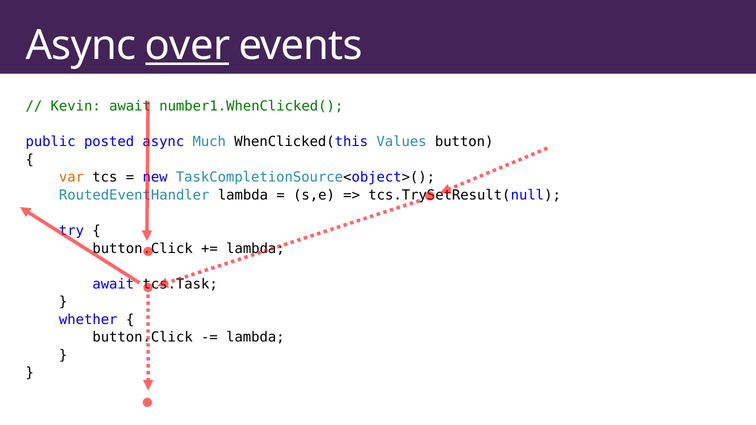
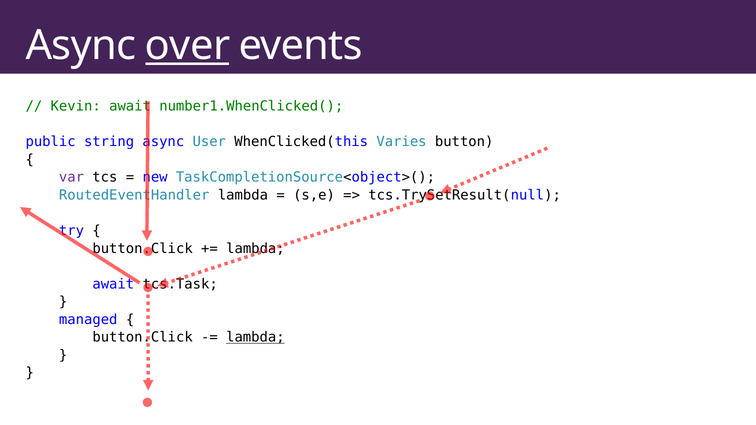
posted: posted -> string (109, 142)
Much: Much -> User (209, 142)
Values: Values -> Varies (402, 142)
var colour: orange -> purple (72, 177)
whether: whether -> managed (88, 320)
lambda underline: none -> present (255, 337)
